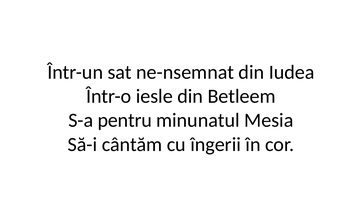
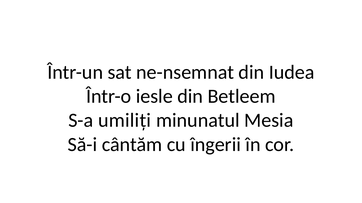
pentru: pentru -> umiliți (125, 121)
